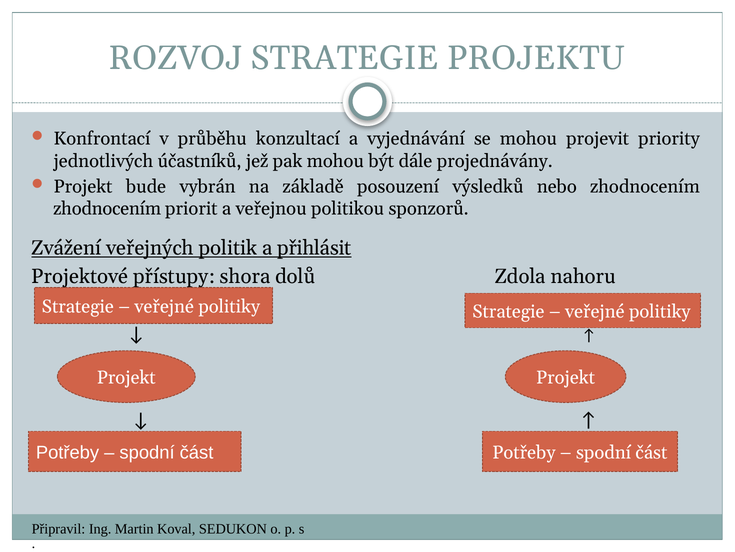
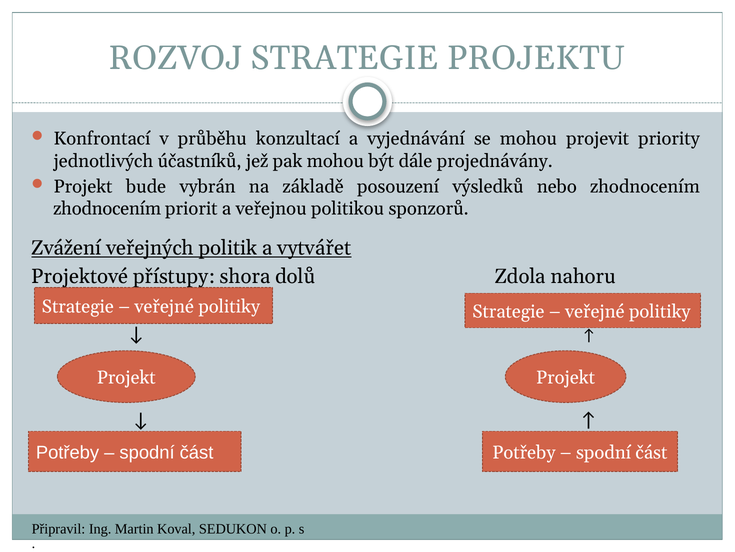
přihlásit: přihlásit -> vytvářet (314, 248)
